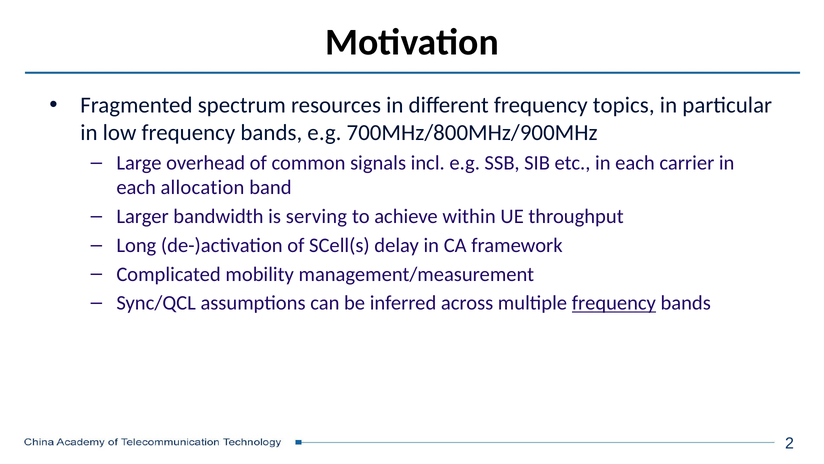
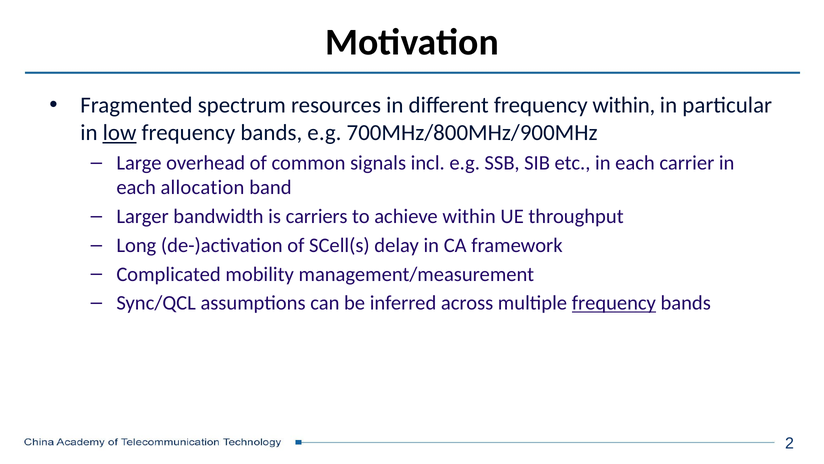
frequency topics: topics -> within (624, 105)
low underline: none -> present (120, 133)
serving: serving -> carriers (317, 216)
